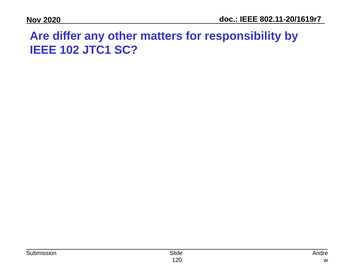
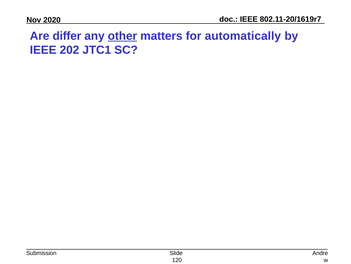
other underline: none -> present (122, 36)
responsibility: responsibility -> automatically (243, 36)
102: 102 -> 202 (69, 50)
